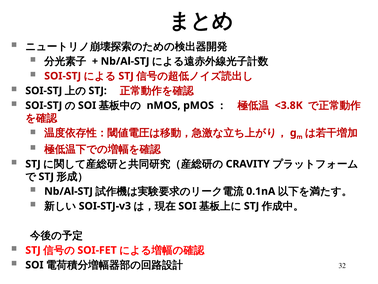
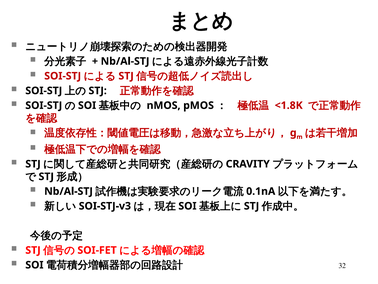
<3.8K: <3.8K -> <1.8K (289, 105)
